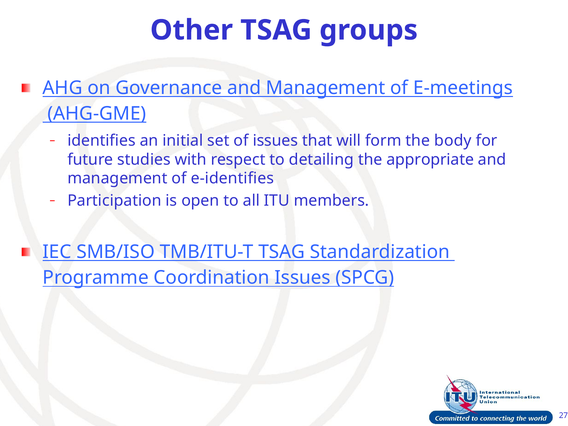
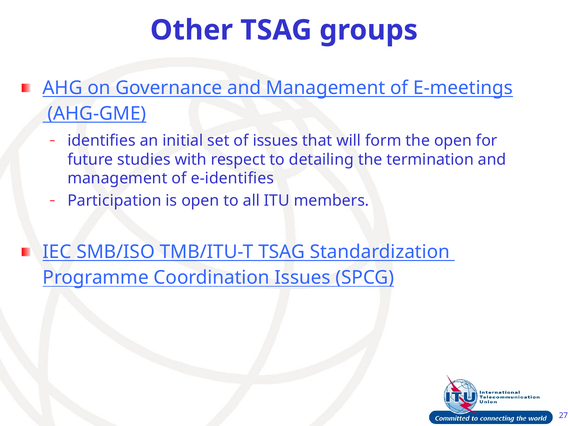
the body: body -> open (453, 141)
appropriate: appropriate -> termination (430, 159)
